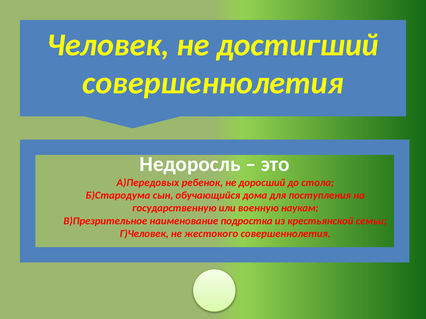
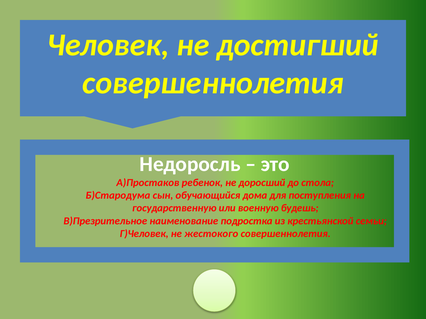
А)Передовых: А)Передовых -> А)Простаков (148, 183)
наукам: наукам -> будешь (300, 208)
